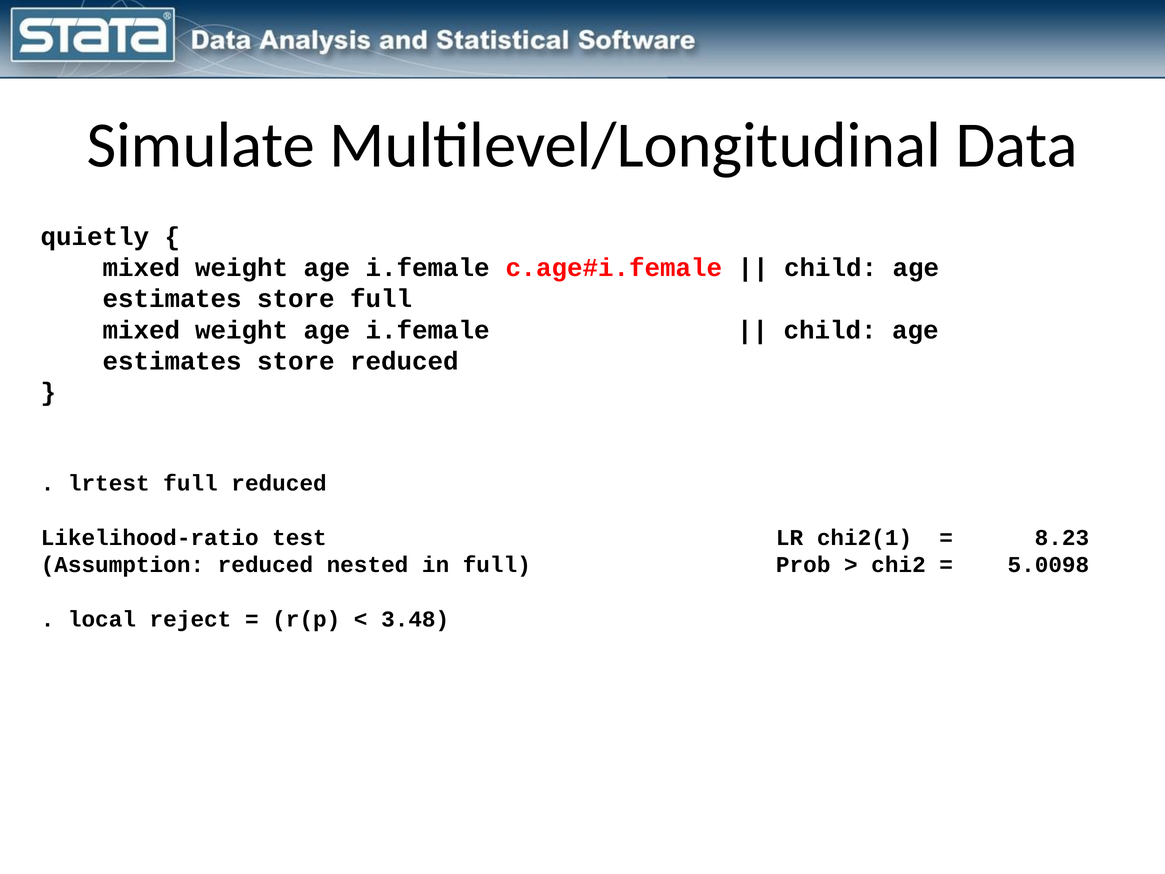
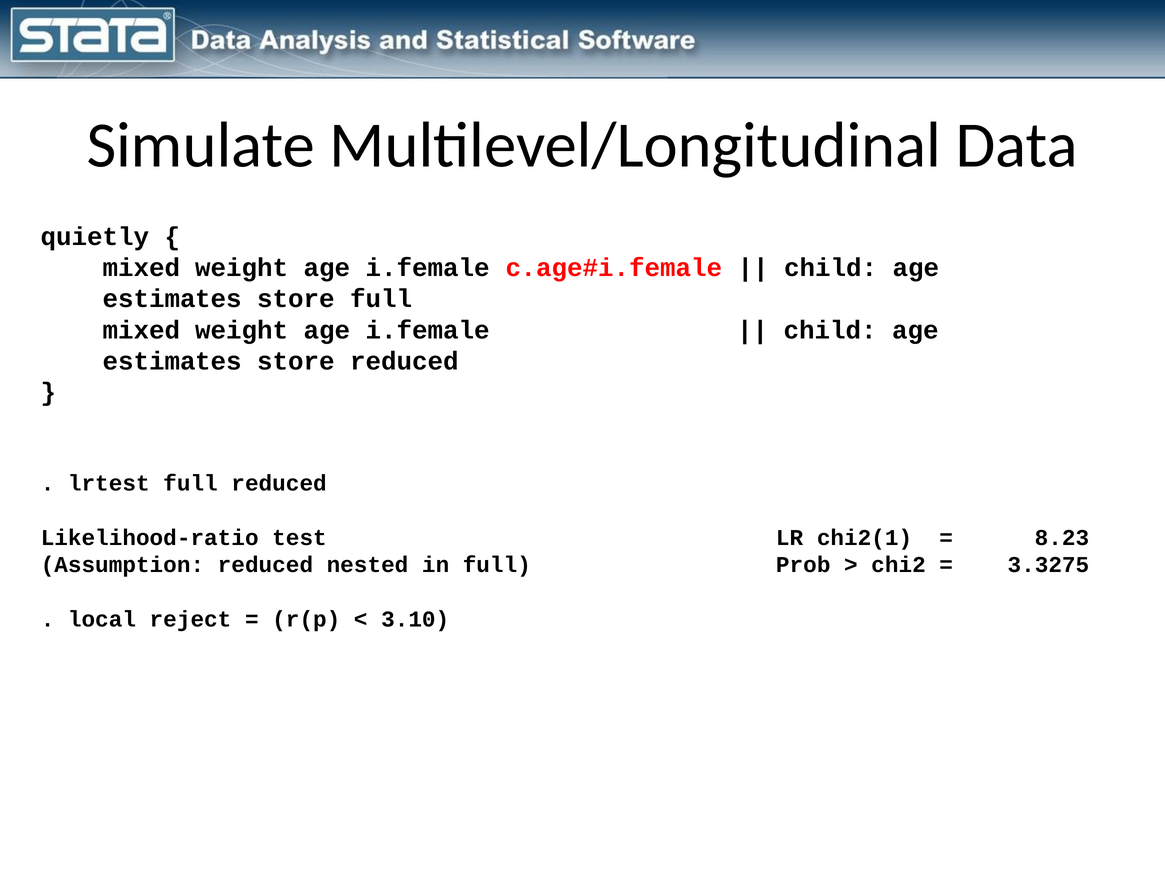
5.0098: 5.0098 -> 3.3275 (1048, 565)
3.48: 3.48 -> 3.10 (415, 619)
